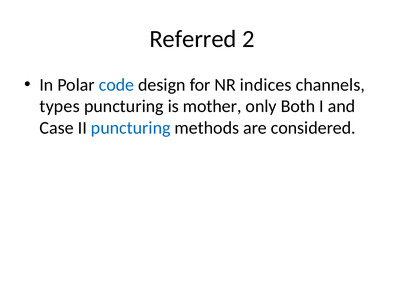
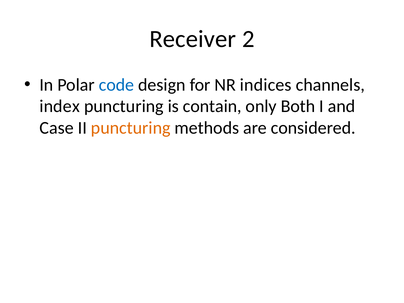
Referred: Referred -> Receiver (193, 39)
types: types -> index (60, 106)
mother: mother -> contain (212, 106)
puncturing colour: blue -> orange (131, 128)
